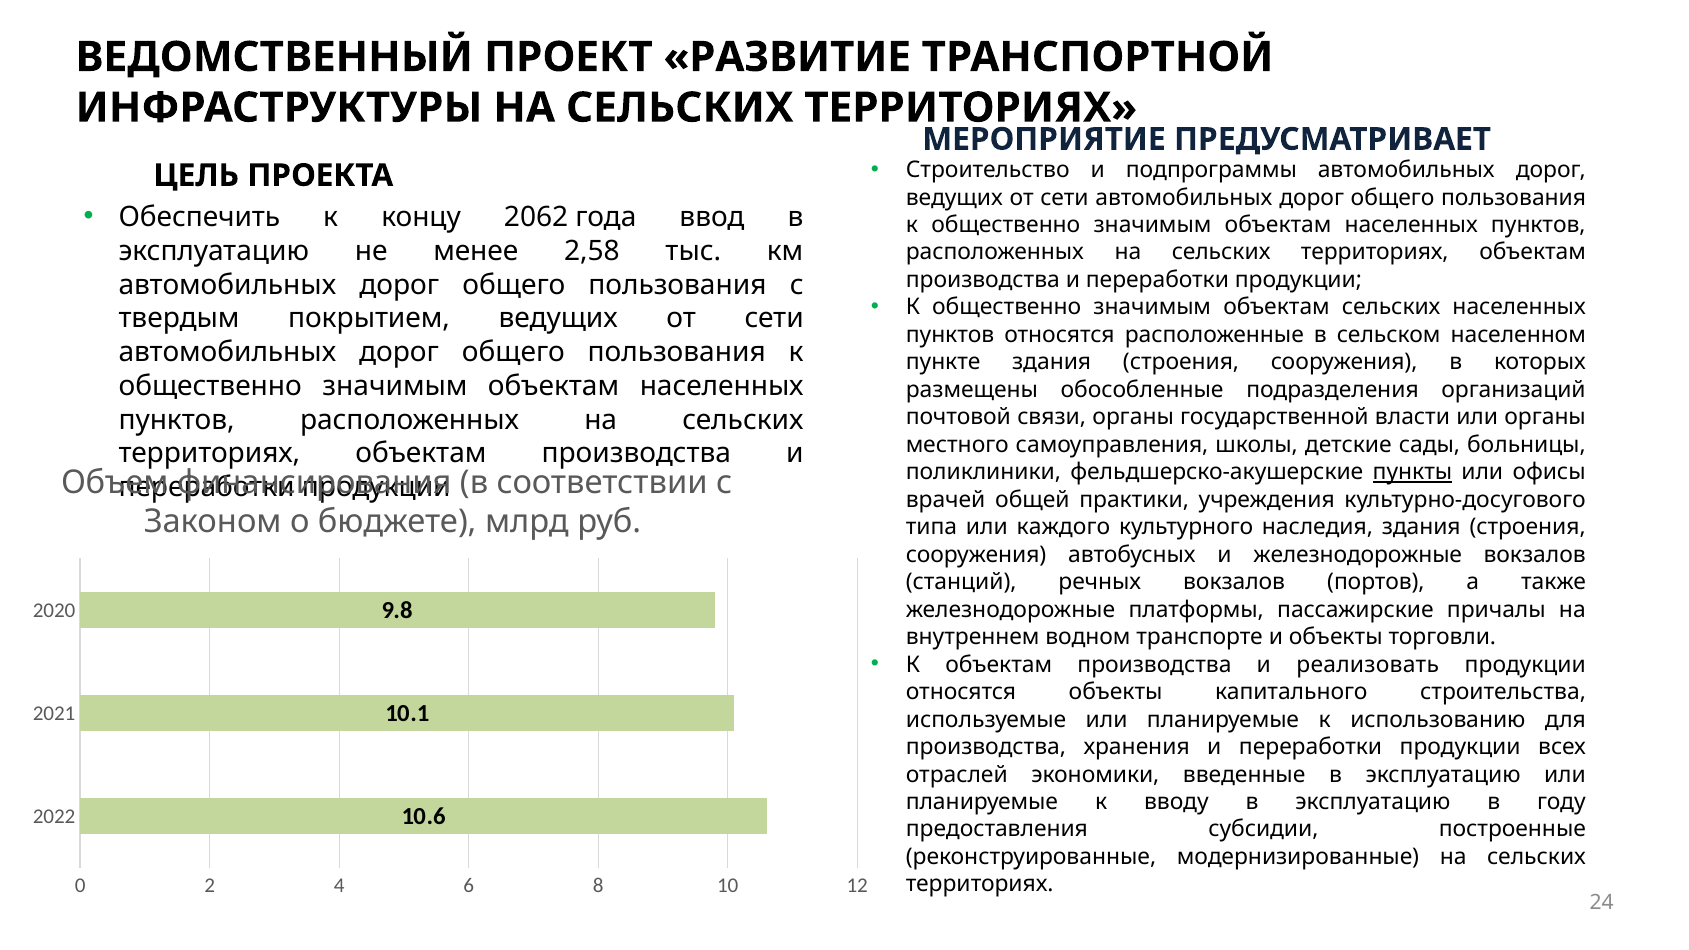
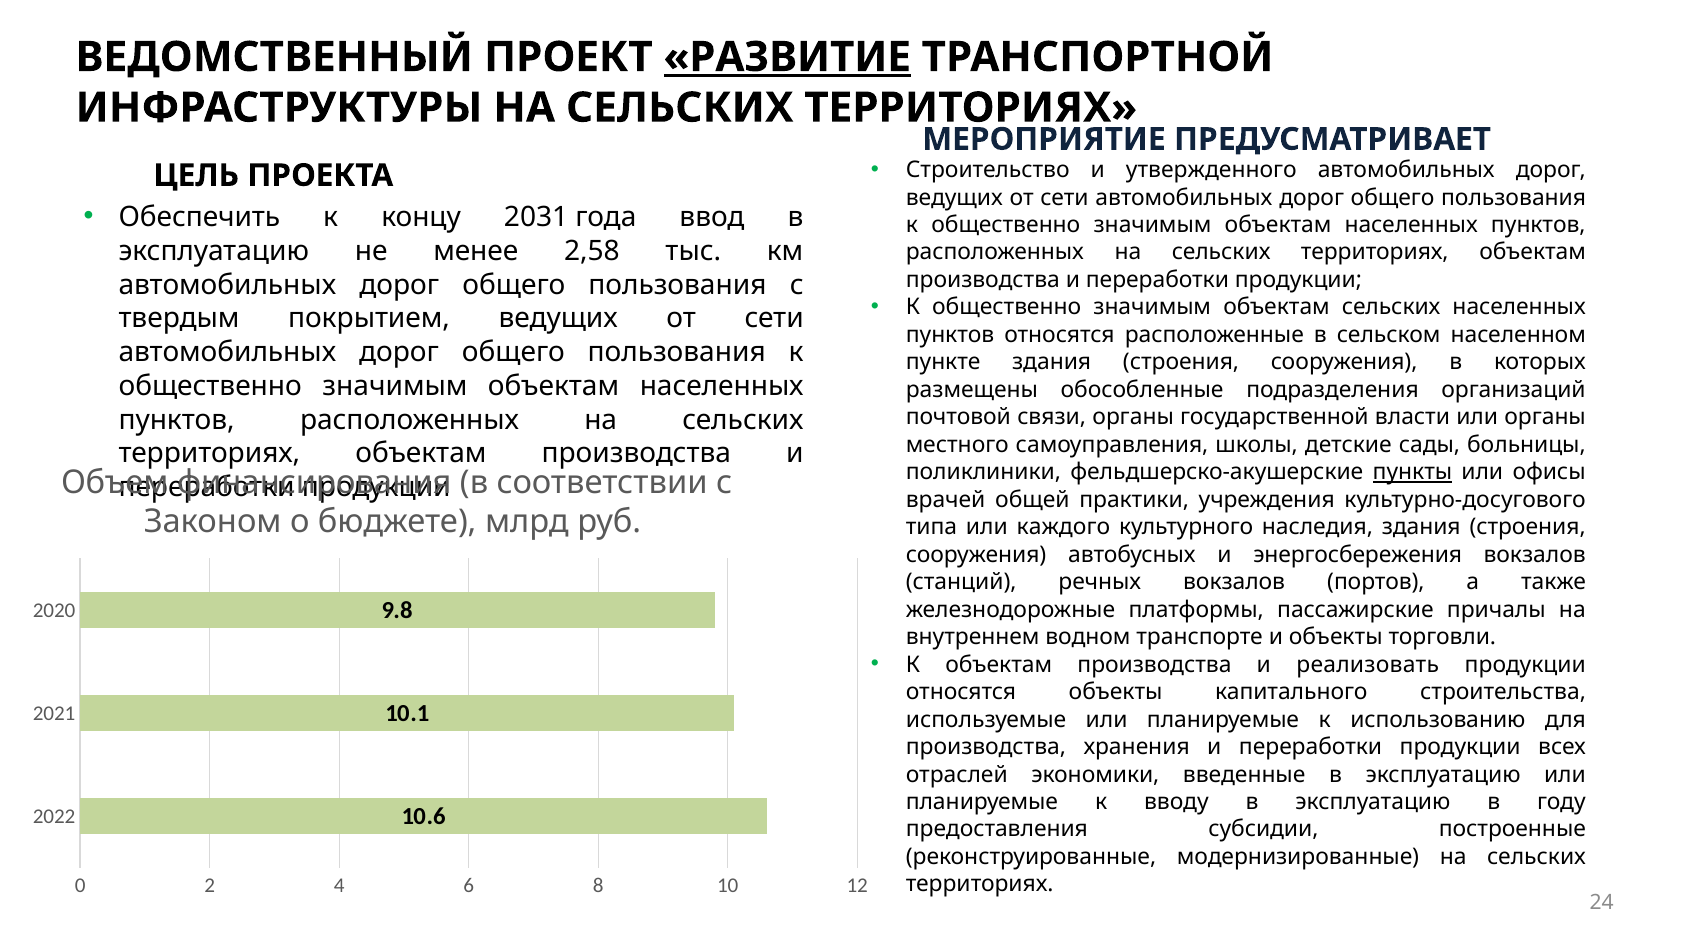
РАЗВИТИЕ underline: none -> present (787, 57)
подпрограммы: подпрограммы -> утвержденного (1211, 170)
2062: 2062 -> 2031 (536, 217)
и железнодорожные: железнодорожные -> энергосбережения (1358, 555)
